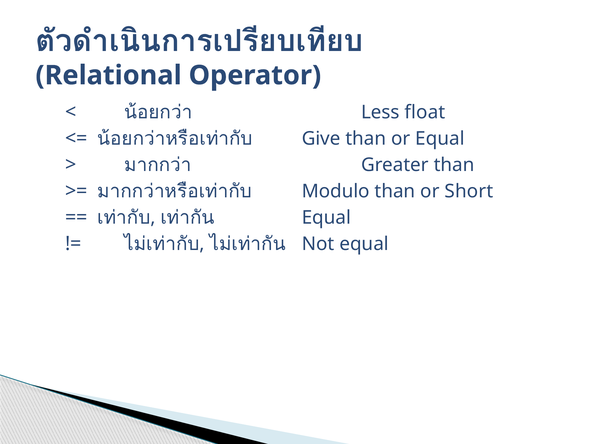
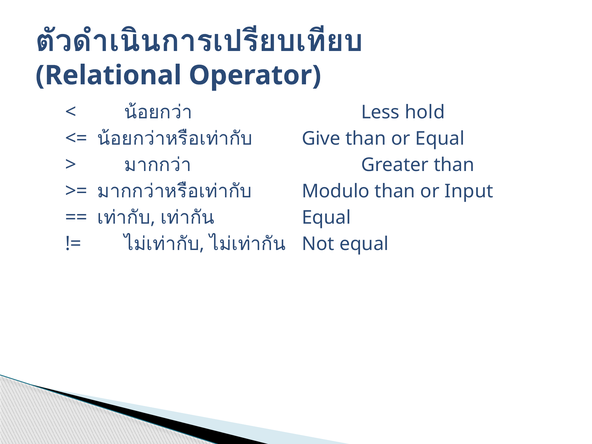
float: float -> hold (425, 112)
Short: Short -> Input (469, 191)
